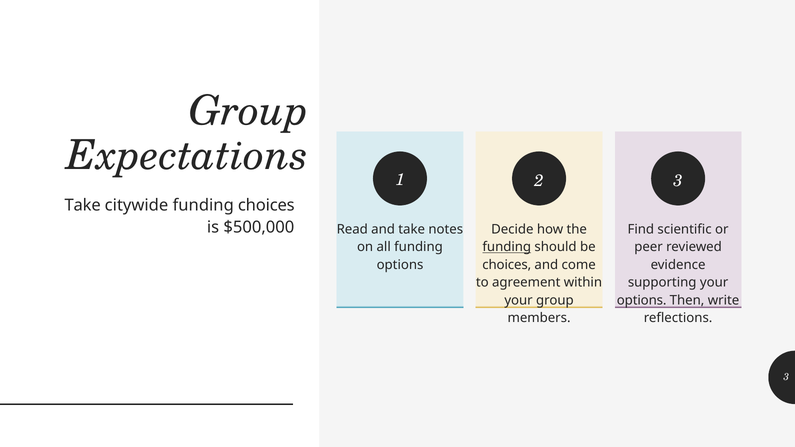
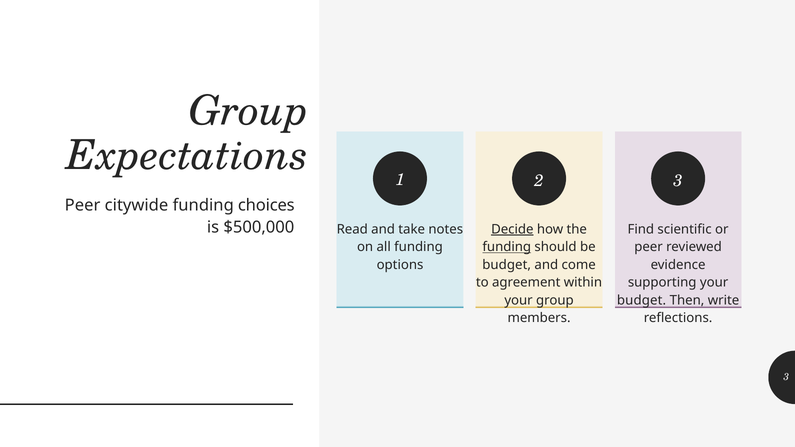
Take: Take -> Peer (83, 205)
Decide underline: none -> present (512, 229)
choices: choices -> budget (507, 265)
options: options -> budget (642, 300)
